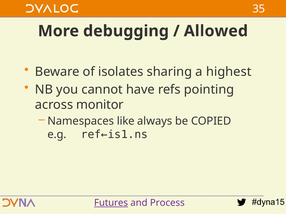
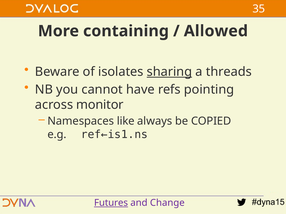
debugging: debugging -> containing (126, 31)
sharing underline: none -> present (169, 72)
highest: highest -> threads (229, 72)
Process: Process -> Change (167, 203)
